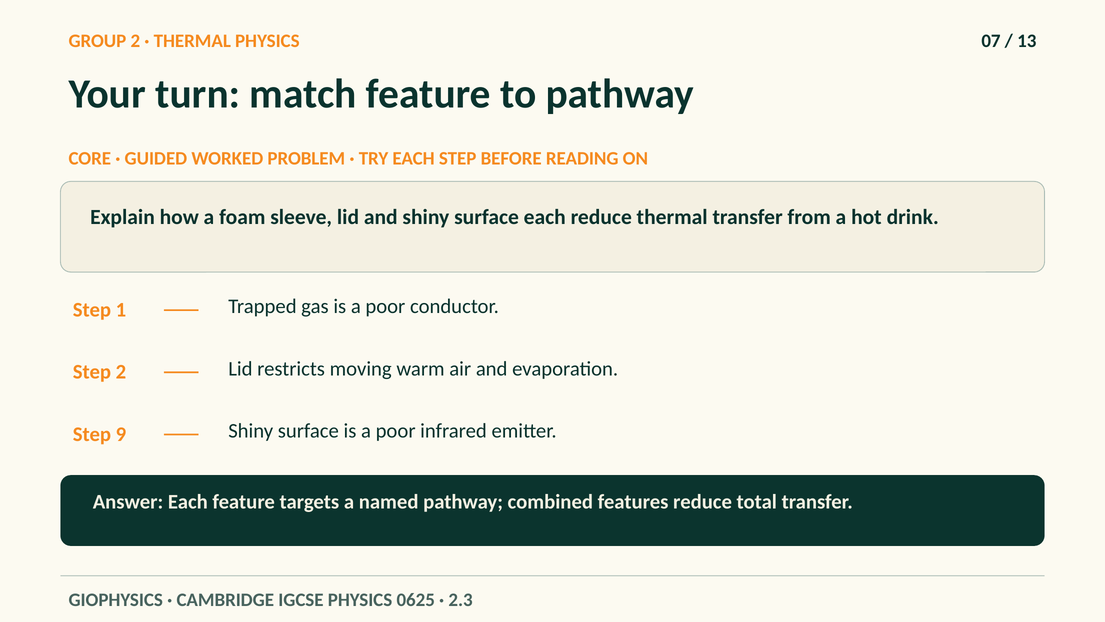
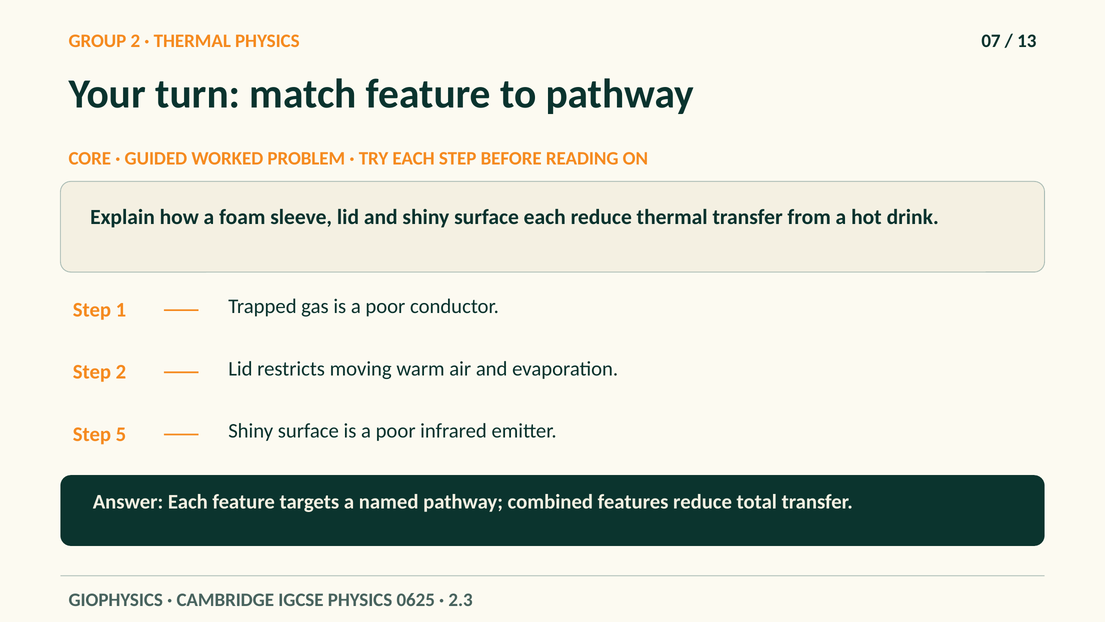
9: 9 -> 5 (121, 434)
